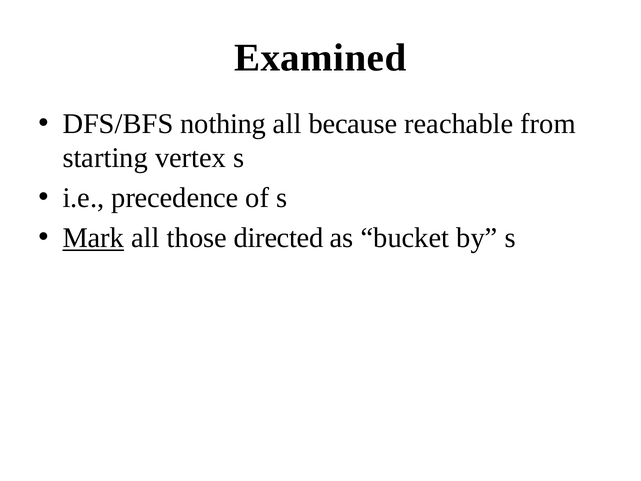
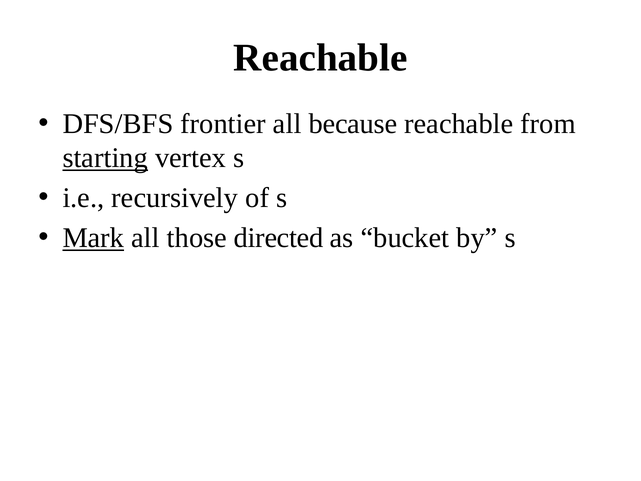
Examined: Examined -> Reachable (320, 58)
nothing: nothing -> frontier (223, 124)
starting underline: none -> present (105, 158)
precedence: precedence -> recursively (175, 198)
